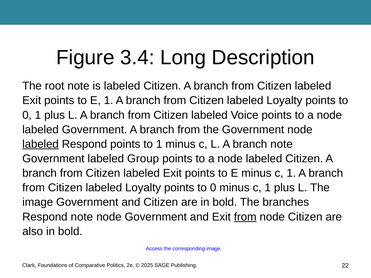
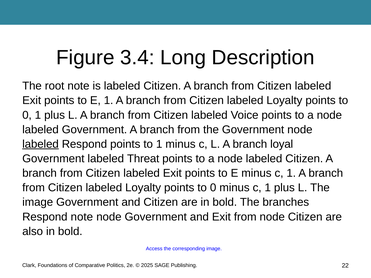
branch note: note -> loyal (282, 144)
Group: Group -> Threat (143, 159)
from underline: present -> none (245, 217)
